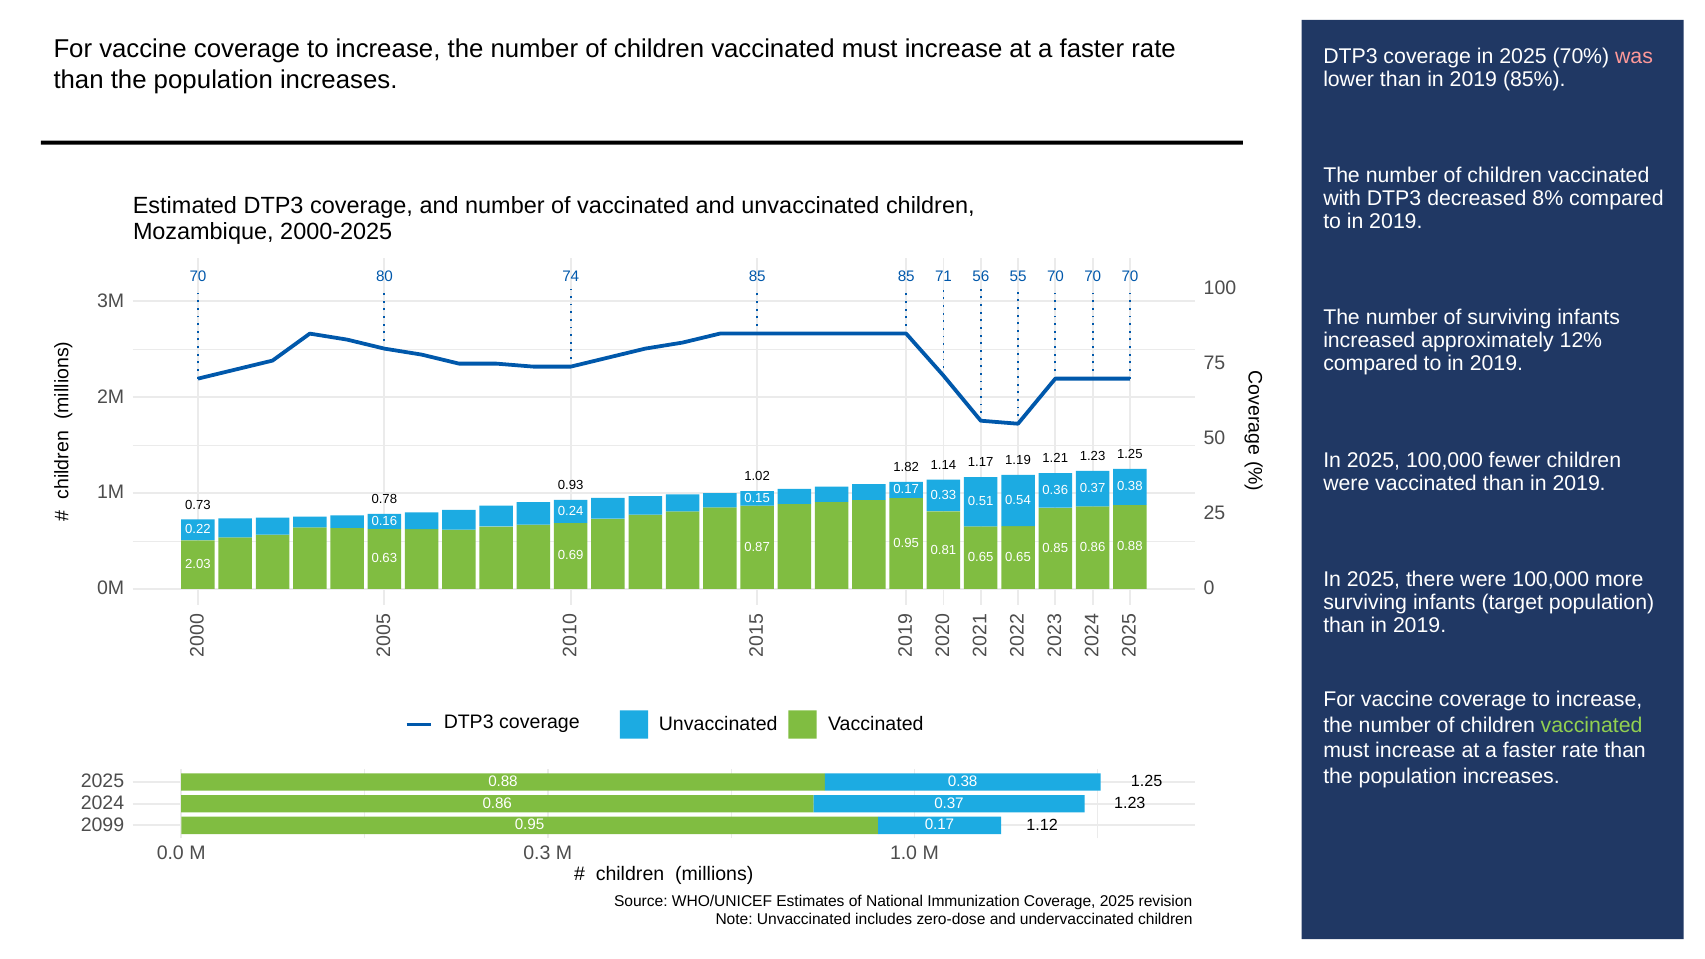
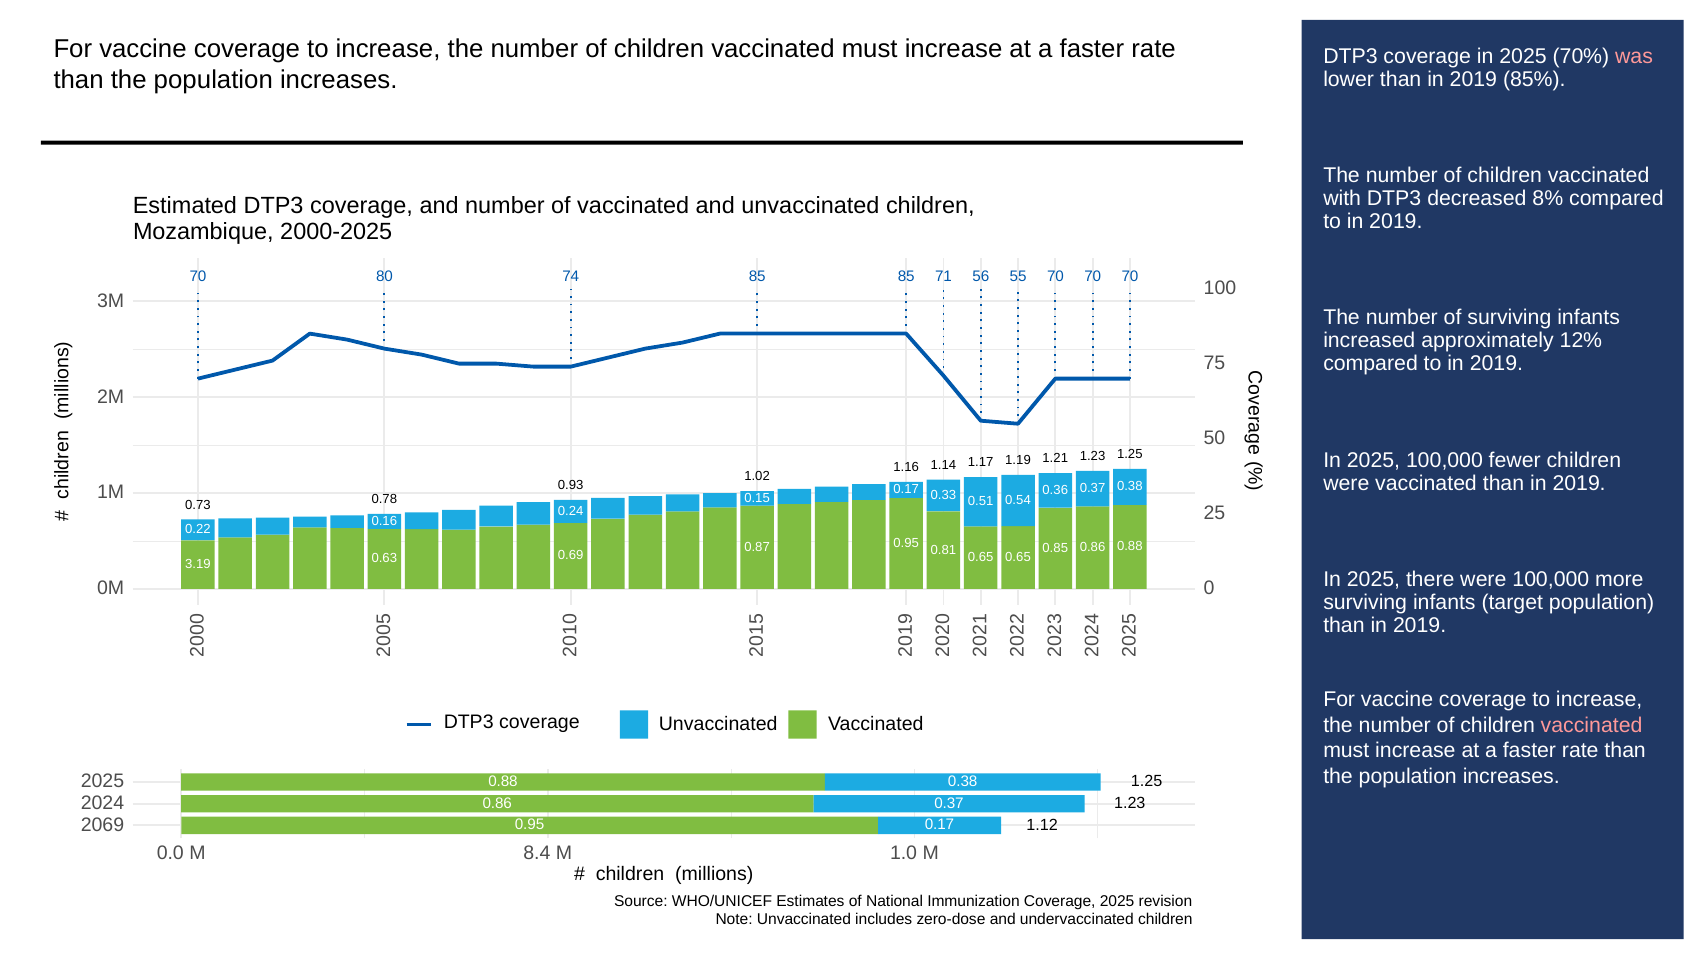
1.82: 1.82 -> 1.16 (906, 467)
2.03: 2.03 -> 3.19 (198, 564)
vaccinated colour: light green -> pink (1592, 725)
2099: 2099 -> 2069 (102, 825)
0.3: 0.3 -> 8.4 (537, 853)
